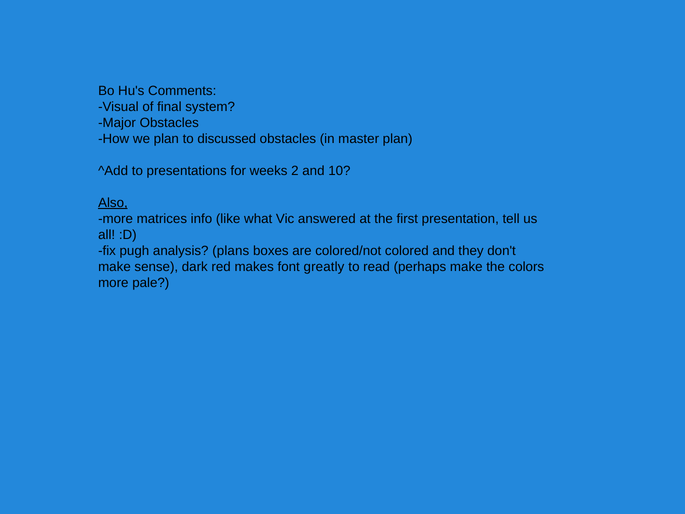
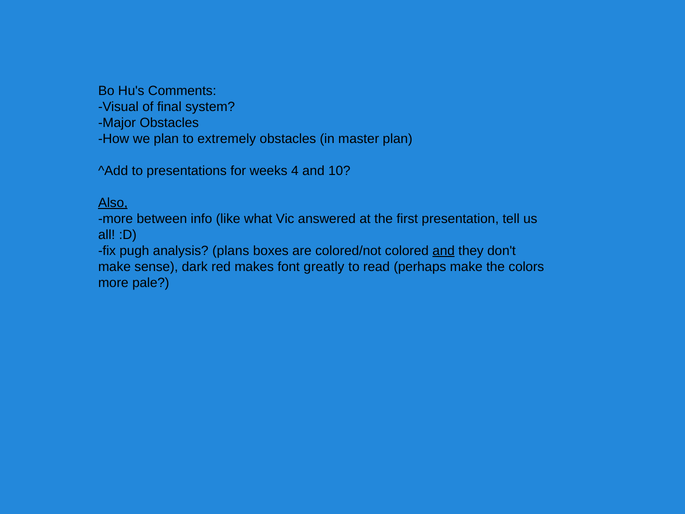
discussed: discussed -> extremely (227, 139)
2: 2 -> 4 (295, 171)
matrices: matrices -> between (162, 219)
and underline: none -> present (444, 251)
